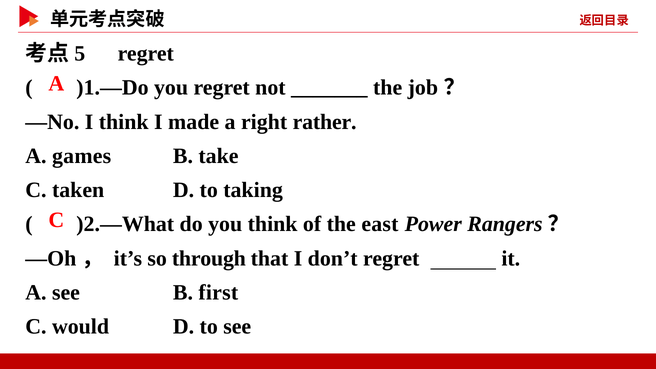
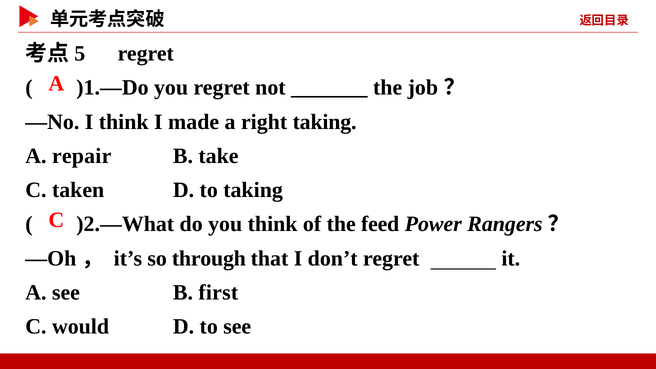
right rather: rather -> taking (325, 122)
games: games -> repair (82, 156)
east: east -> feed (380, 224)
